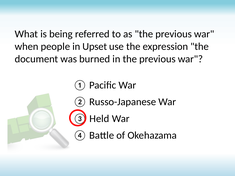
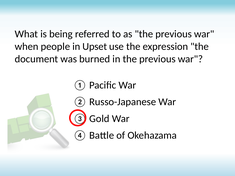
Held: Held -> Gold (99, 119)
